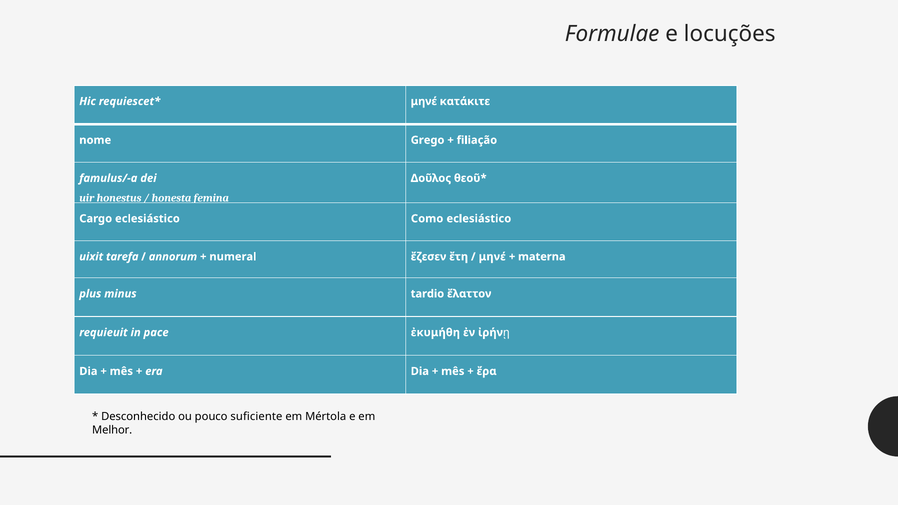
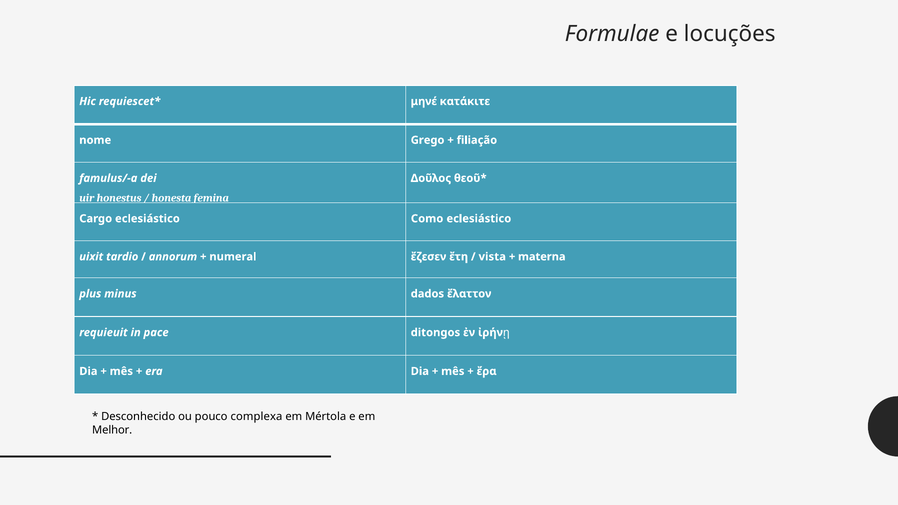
tarefa: tarefa -> tardio (122, 257)
μηνέ: μηνέ -> vista (492, 257)
tardio: tardio -> dados (427, 294)
ἐκυμήθη: ἐκυμήθη -> ditongos (435, 333)
suficiente: suficiente -> complexa (256, 417)
